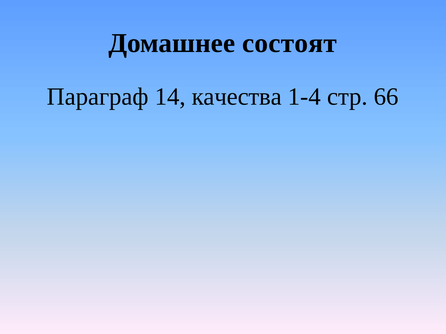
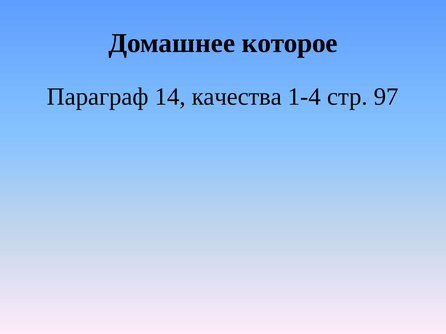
состоят: состоят -> которое (290, 43)
66: 66 -> 97 (386, 97)
